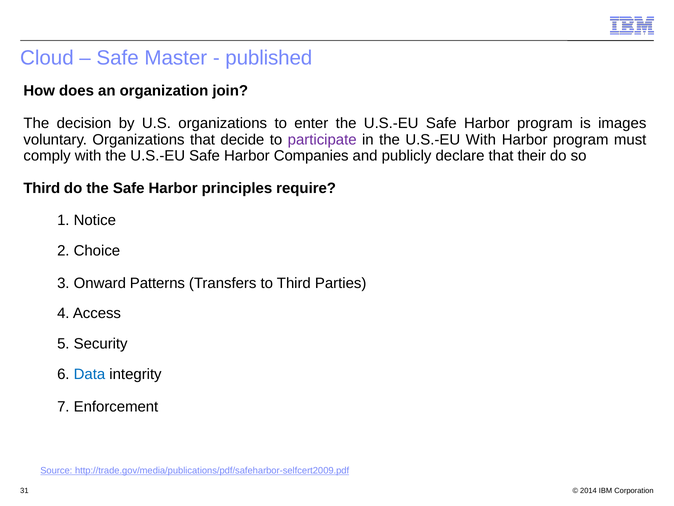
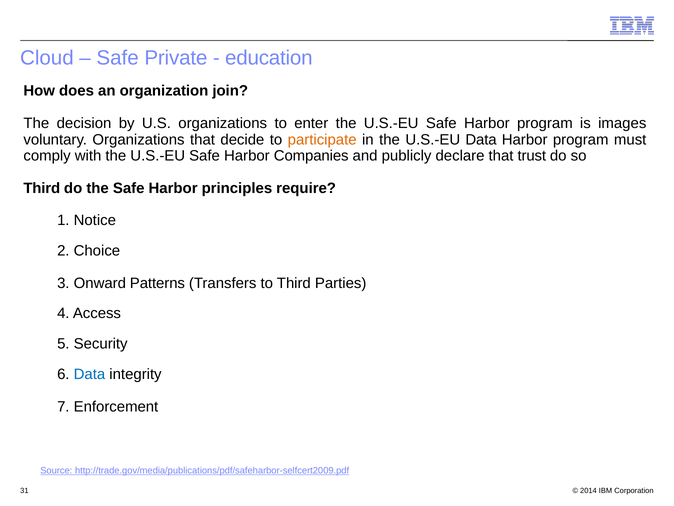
Master: Master -> Private (176, 58)
published: published -> education (269, 58)
participate colour: purple -> orange (322, 139)
U.S.-EU With: With -> Data (481, 139)
their: their -> trust (532, 156)
